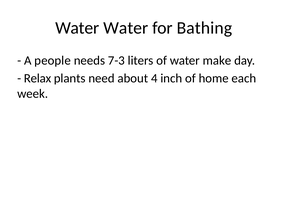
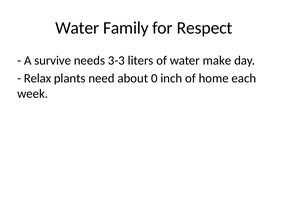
Water Water: Water -> Family (126, 28)
Bathing: Bathing -> Respect (205, 28)
people: people -> survive (53, 60)
7-3: 7-3 -> 3-3 (116, 60)
4: 4 -> 0 (154, 78)
